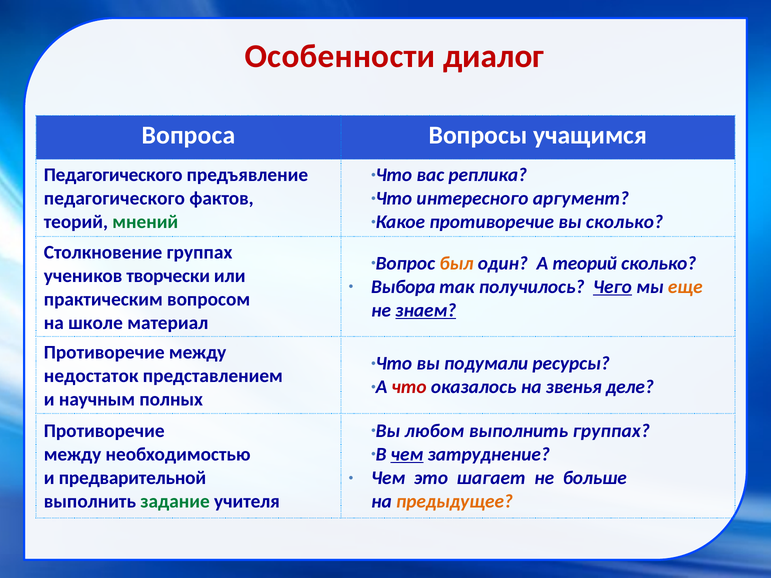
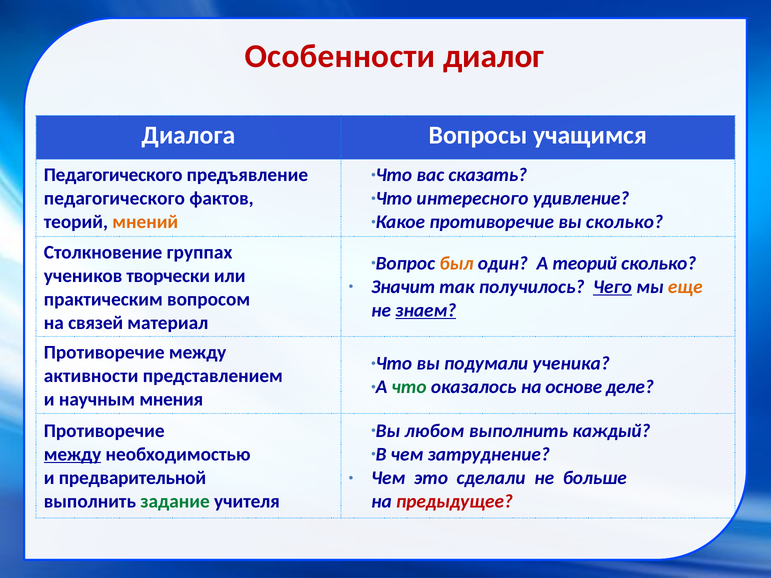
Вопроса: Вопроса -> Диалога (189, 135)
реплика: реплика -> сказать (488, 175)
аргумент: аргумент -> удивление (581, 199)
мнений colour: green -> orange (145, 222)
Выбора: Выбора -> Значит (403, 287)
школе: школе -> связей (96, 323)
ресурсы: ресурсы -> ученика (571, 364)
недостаток: недостаток -> активности (91, 376)
что colour: red -> green (409, 387)
звенья: звенья -> основе (574, 387)
полных: полных -> мнения (171, 400)
выполнить группах: группах -> каждый (611, 431)
между underline: none -> present (73, 454)
чем underline: present -> none (407, 454)
шагает: шагает -> сделали (491, 478)
предыдущее colour: orange -> red (454, 501)
